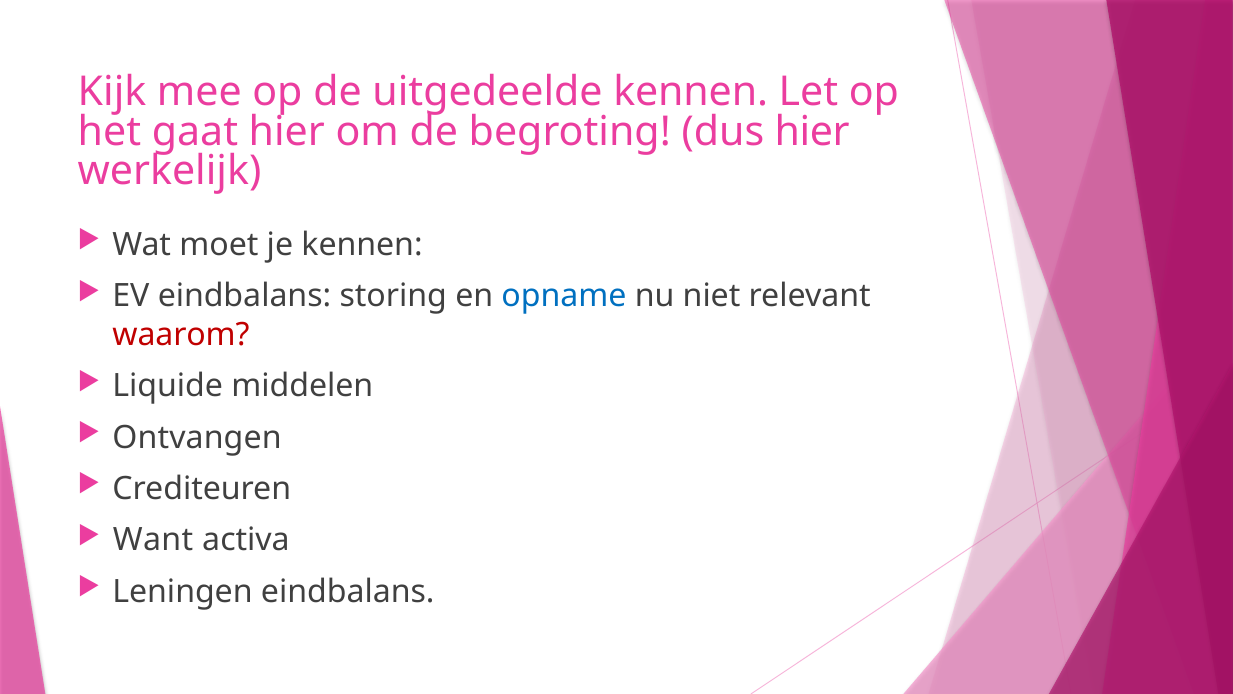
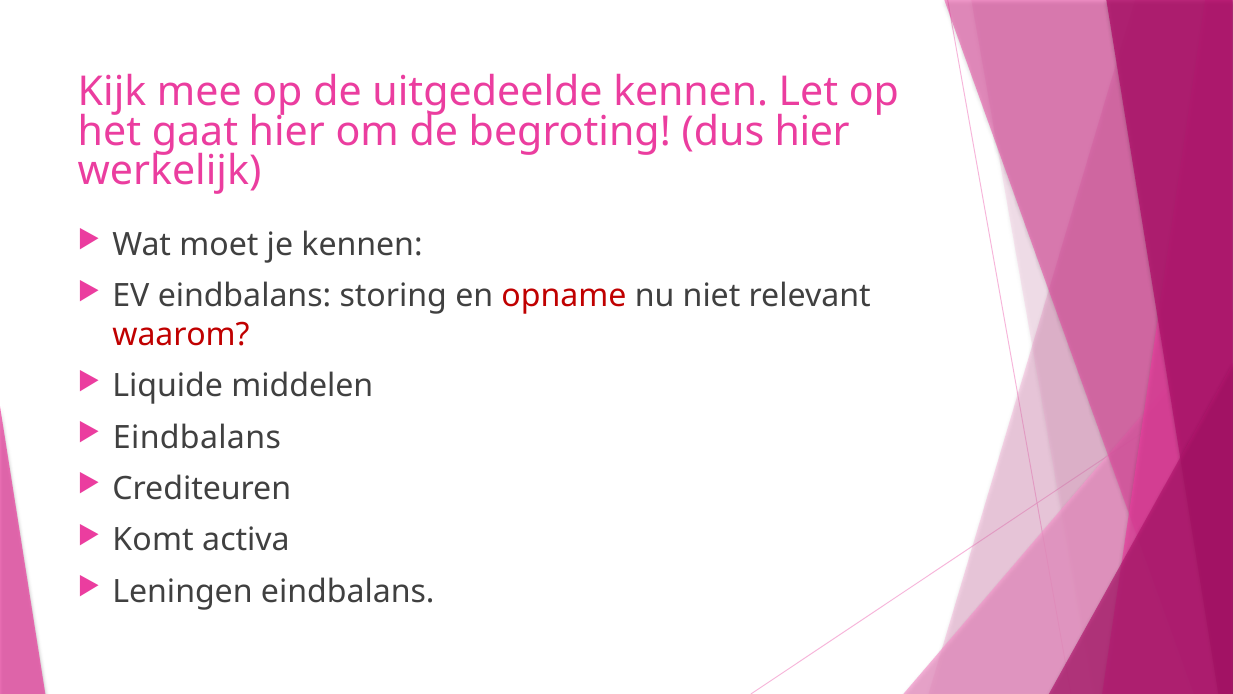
opname colour: blue -> red (564, 296)
Ontvangen: Ontvangen -> Eindbalans (197, 437)
Want: Want -> Komt (153, 540)
